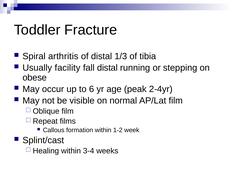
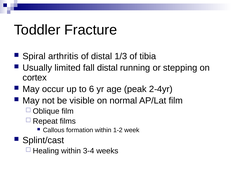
facility: facility -> limited (68, 68)
obese: obese -> cortex (35, 78)
